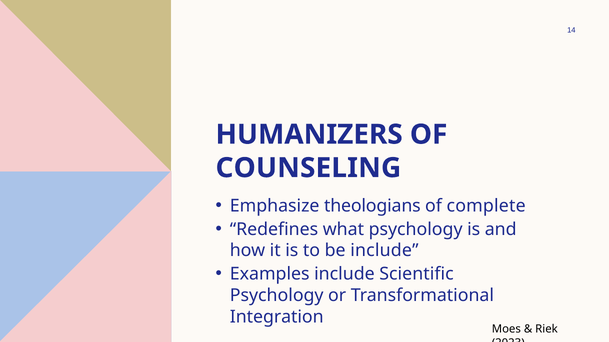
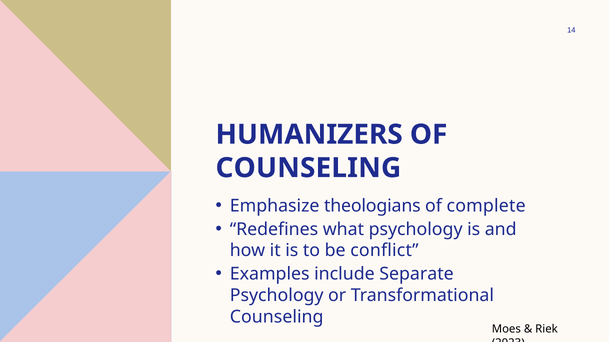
be include: include -> conflict (384, 251)
Scientific: Scientific -> Separate (416, 275)
Integration: Integration -> Counseling (277, 317)
